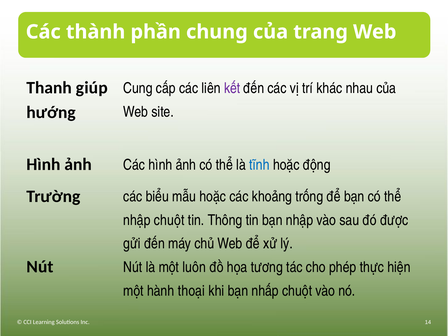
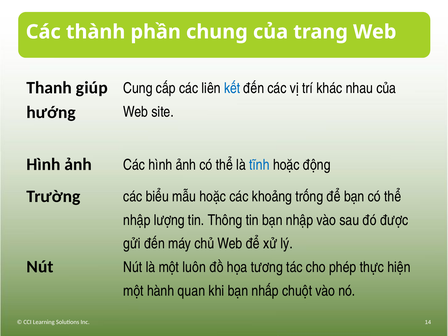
kết colour: purple -> blue (232, 88)
nhập chuột: chuột -> lượng (169, 220)
thoại: thoại -> quan (191, 291)
